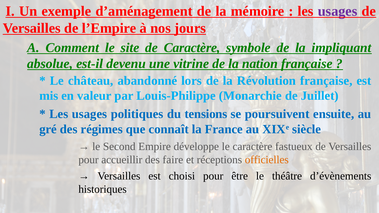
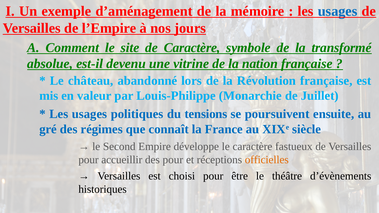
usages colour: purple -> blue (338, 11)
impliquant: impliquant -> transformé (342, 48)
des faire: faire -> pour (173, 160)
